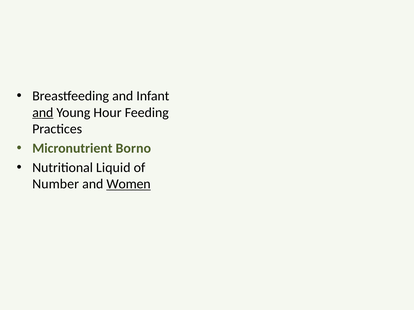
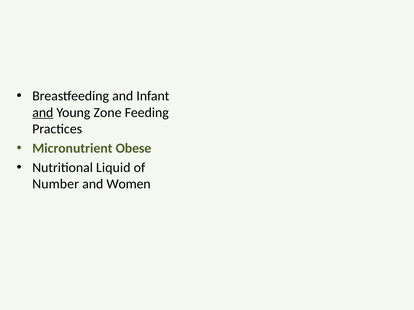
Hour: Hour -> Zone (108, 113)
Borno: Borno -> Obese (133, 149)
Women underline: present -> none (129, 184)
